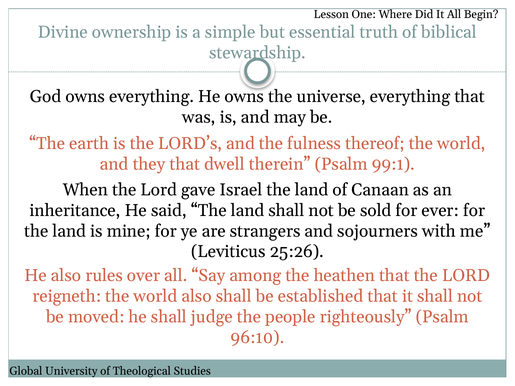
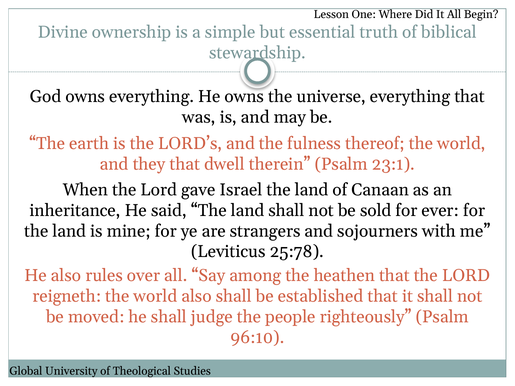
99:1: 99:1 -> 23:1 (393, 164)
25:26: 25:26 -> 25:78 (297, 252)
